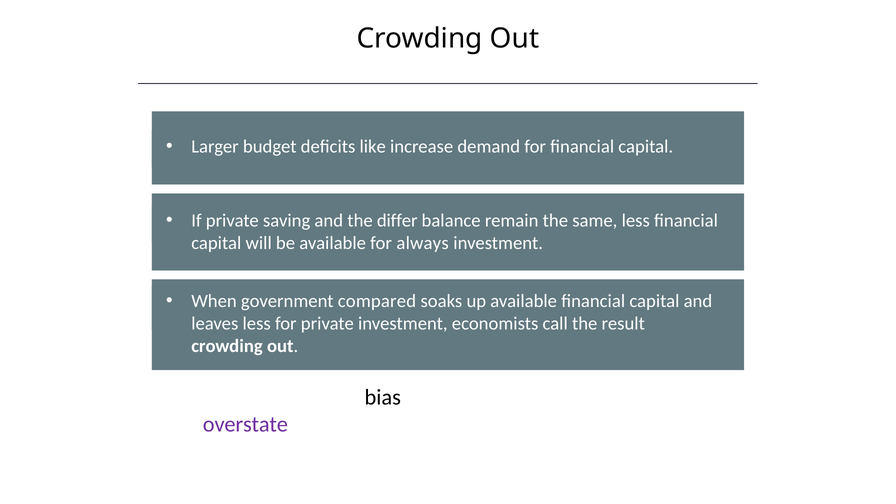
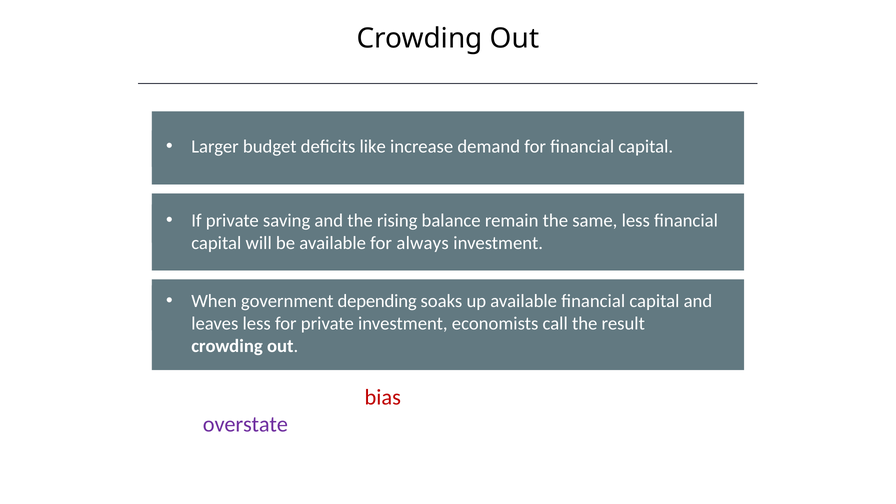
differ: differ -> rising (397, 220)
compared: compared -> depending (377, 301)
bias colour: black -> red (383, 397)
